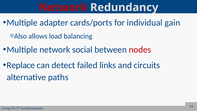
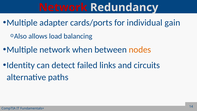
social: social -> when (82, 50)
nodes colour: red -> orange (140, 50)
Replace: Replace -> Identity (21, 65)
